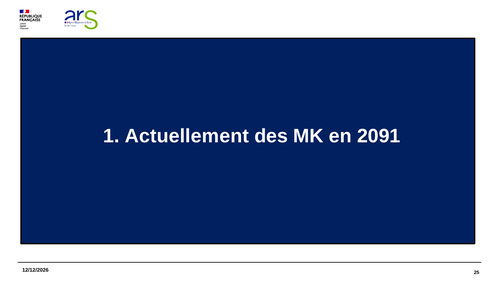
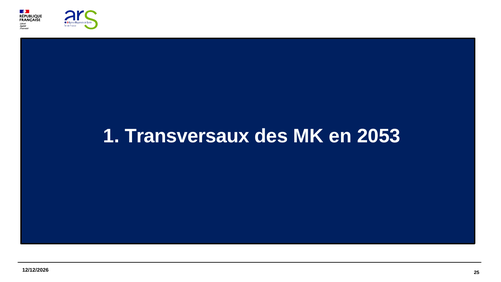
Actuellement: Actuellement -> Transversaux (187, 136)
2091: 2091 -> 2053 (379, 136)
